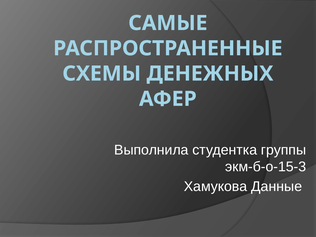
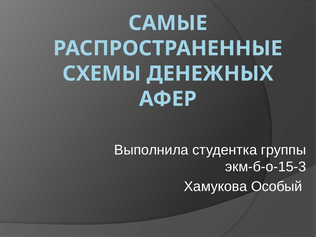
Данные: Данные -> Особый (277, 186)
